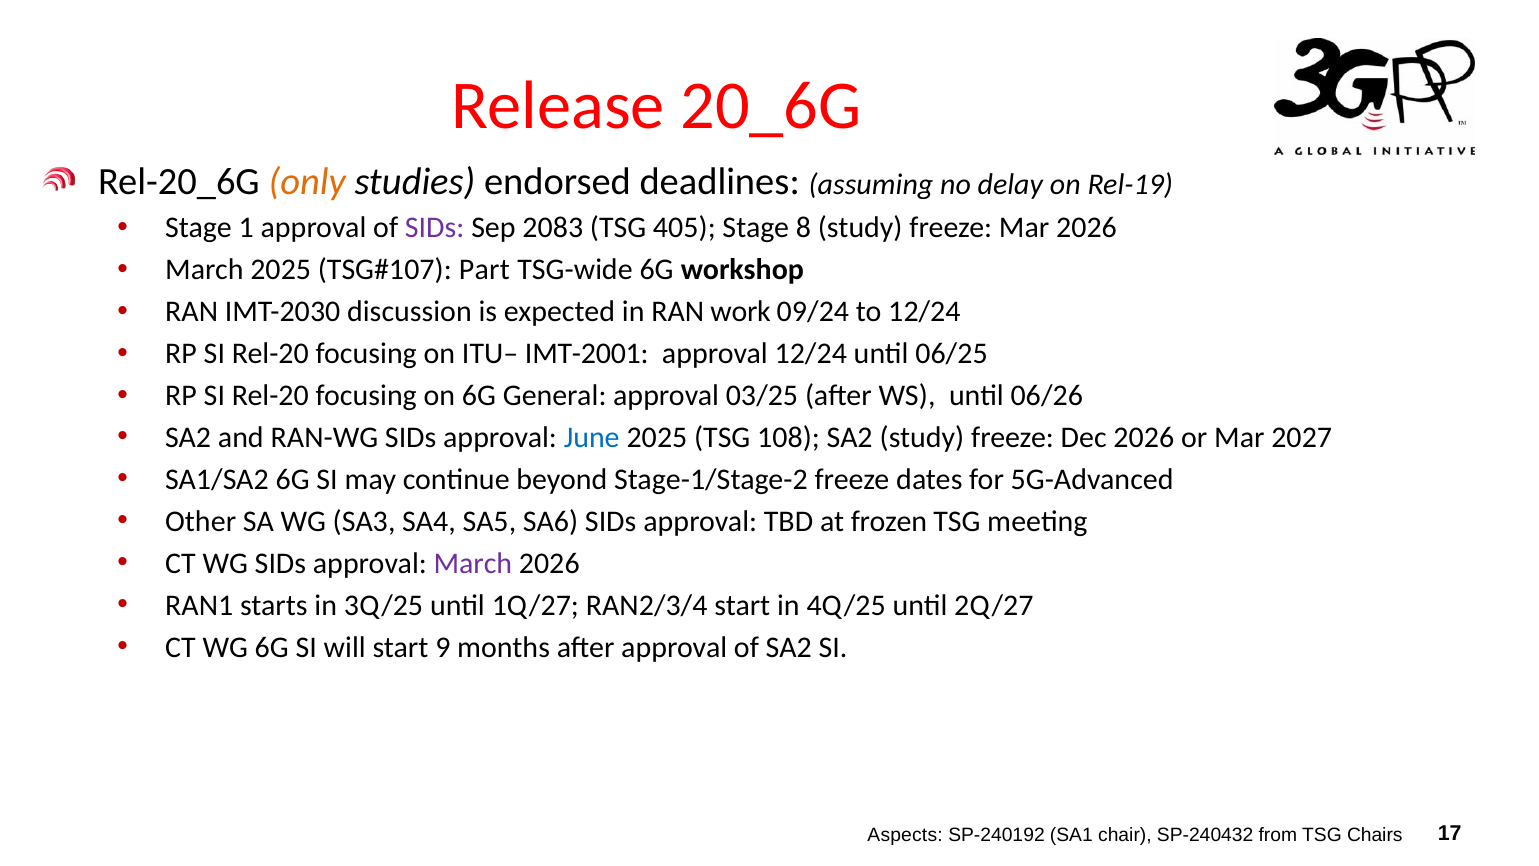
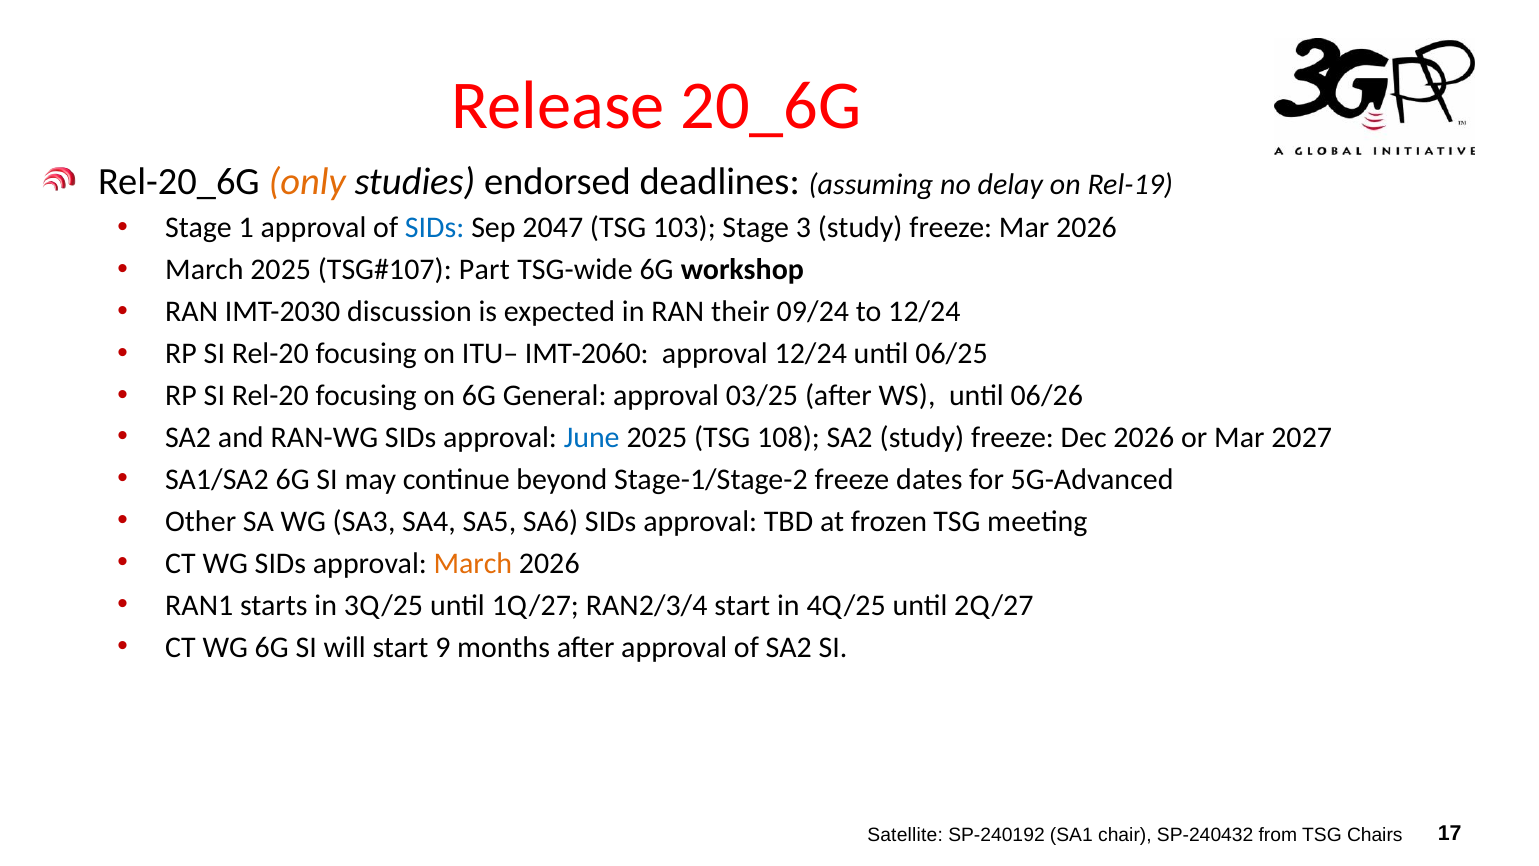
SIDs colour: purple -> blue (435, 228)
2083: 2083 -> 2047 (553, 228)
405: 405 -> 103 (684, 228)
8: 8 -> 3 (804, 228)
work: work -> their (740, 312)
IMT-2001: IMT-2001 -> IMT-2060 (587, 354)
March colour: purple -> orange (473, 563)
Aspects: Aspects -> Satellite (905, 835)
